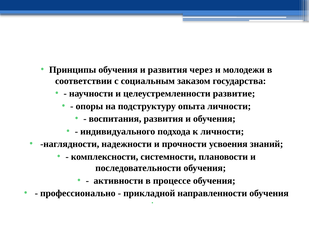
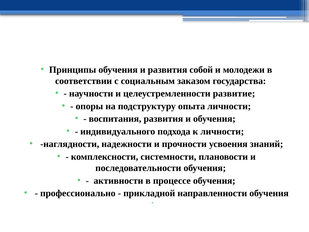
через: через -> собой (201, 70)
